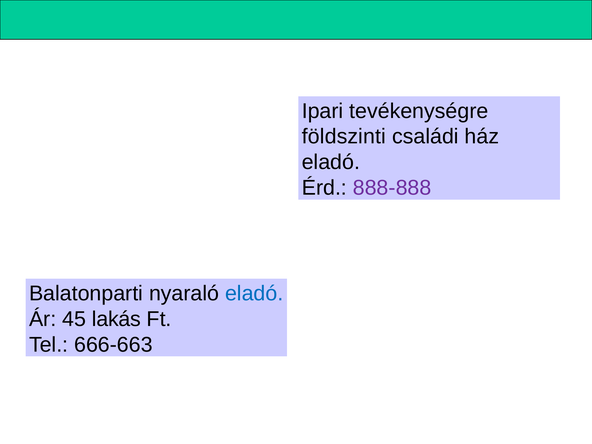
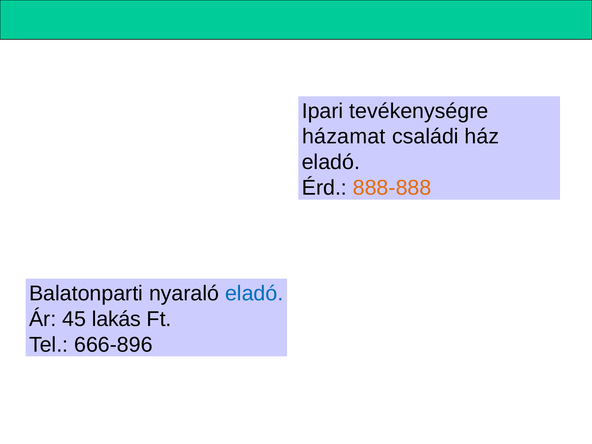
földszinti: földszinti -> házamat (344, 137)
888-888 colour: purple -> orange (392, 188)
666-663: 666-663 -> 666-896 (113, 345)
